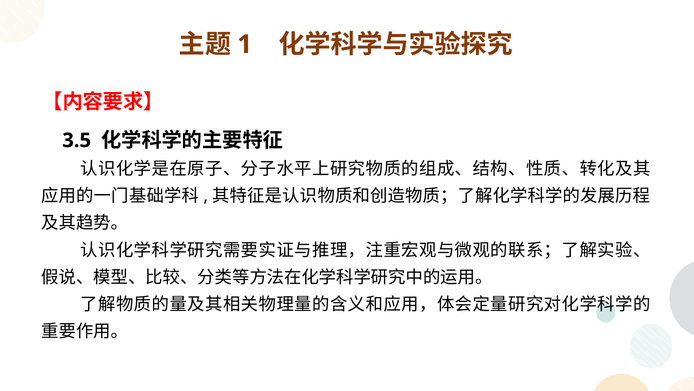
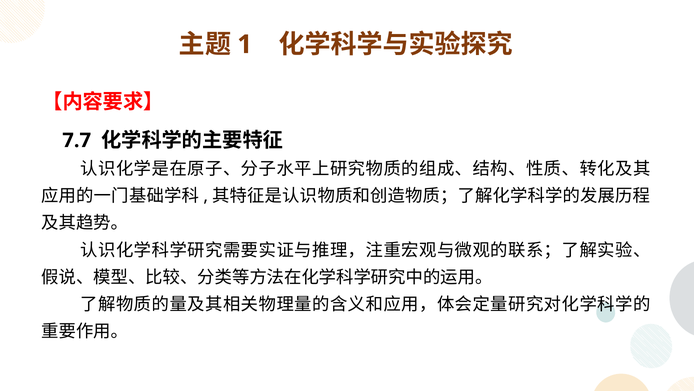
3.5: 3.5 -> 7.7 (77, 140)
